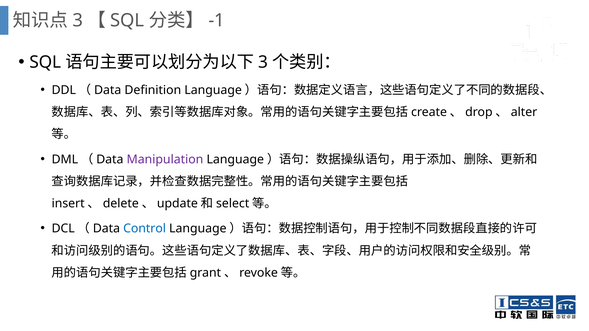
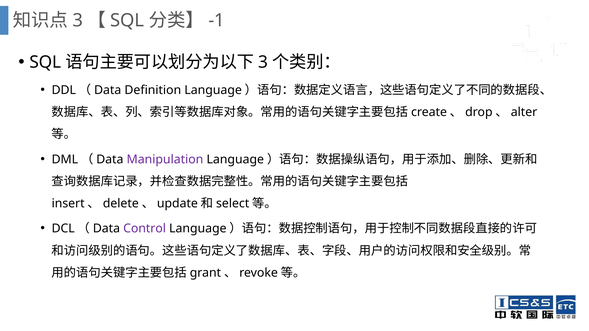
Control colour: blue -> purple (145, 229)
